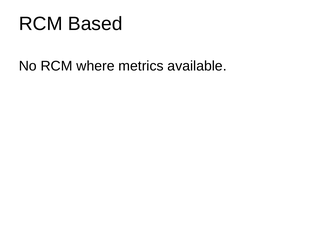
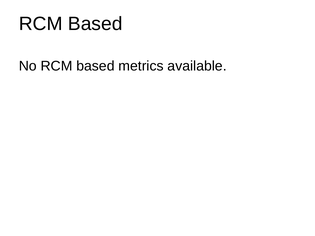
No RCM where: where -> based (95, 66)
